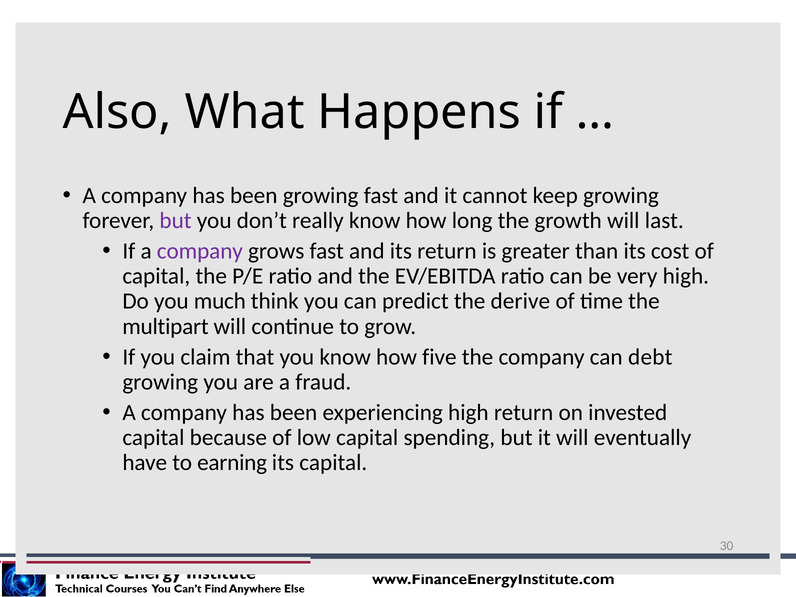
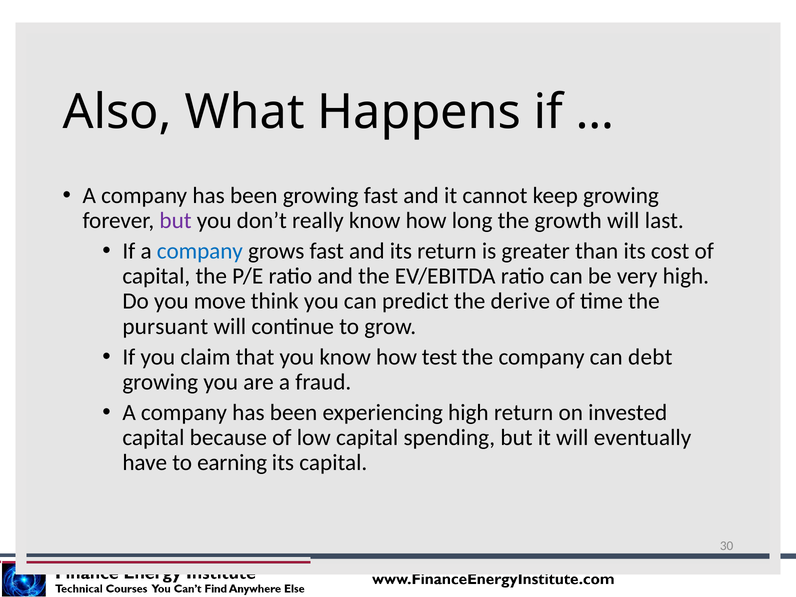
company colour: purple -> blue (200, 251)
much: much -> move (220, 301)
multipart: multipart -> pursuant (165, 326)
five: five -> test (440, 357)
